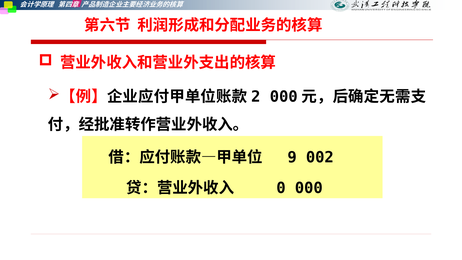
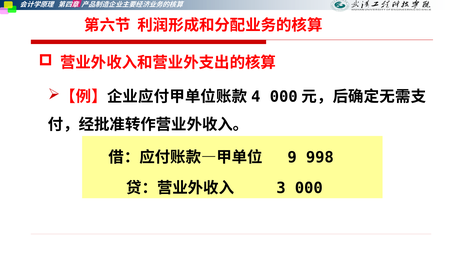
2: 2 -> 4 (256, 97)
002: 002 -> 998 (320, 157)
0: 0 -> 3 (281, 188)
